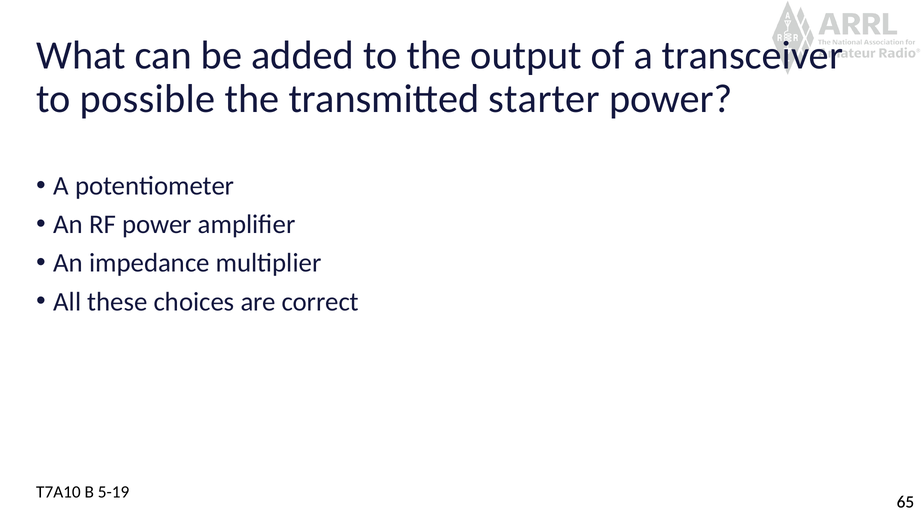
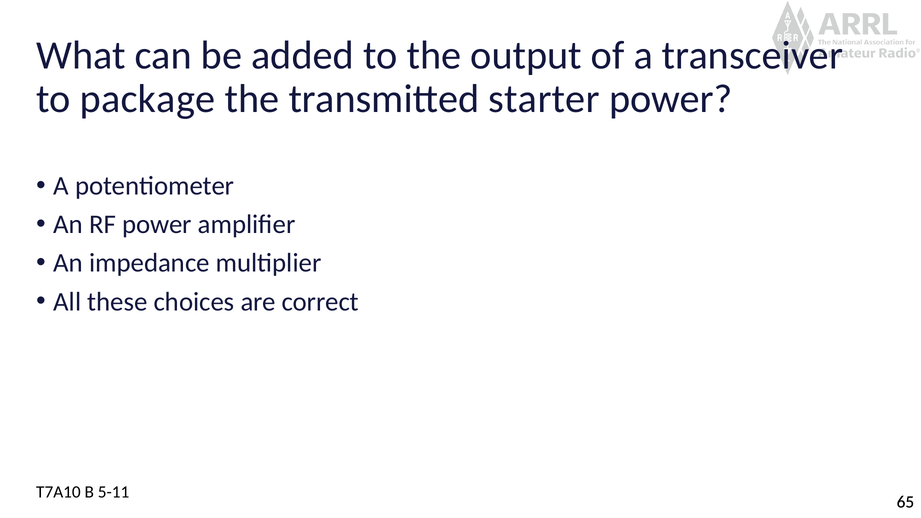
possible: possible -> package (147, 99)
5-19: 5-19 -> 5-11 (114, 492)
